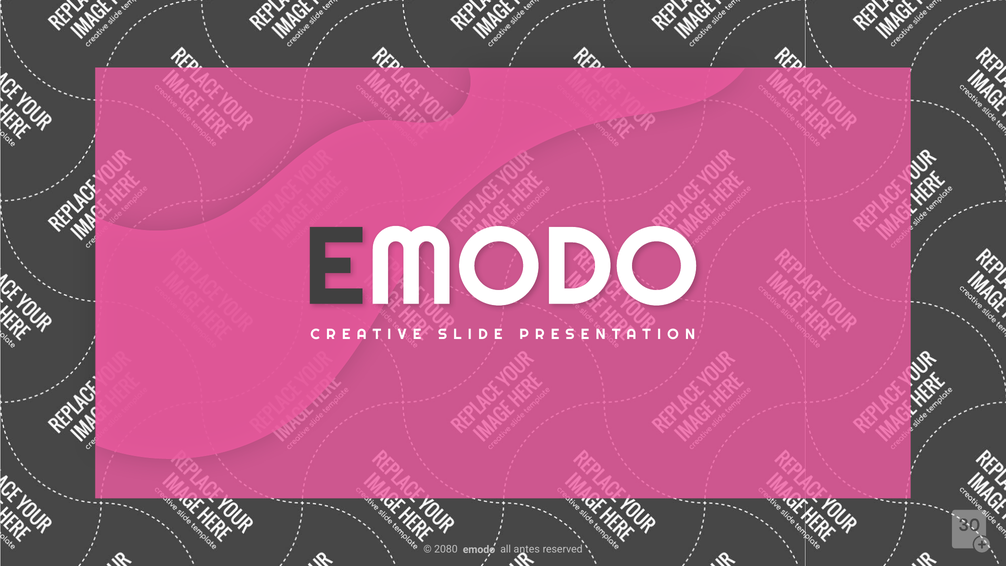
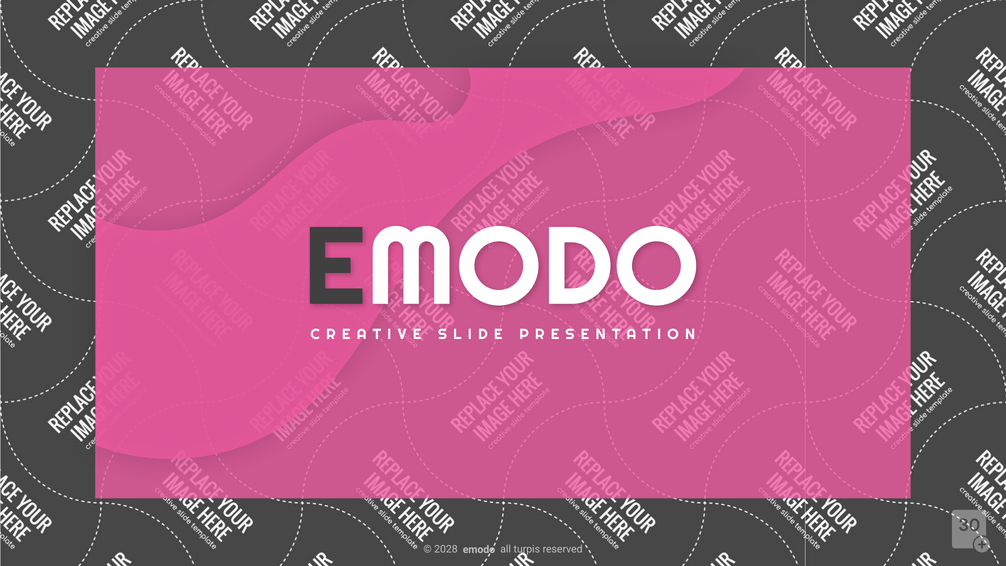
2080: 2080 -> 2028 (446, 549)
antes: antes -> turpis (527, 549)
